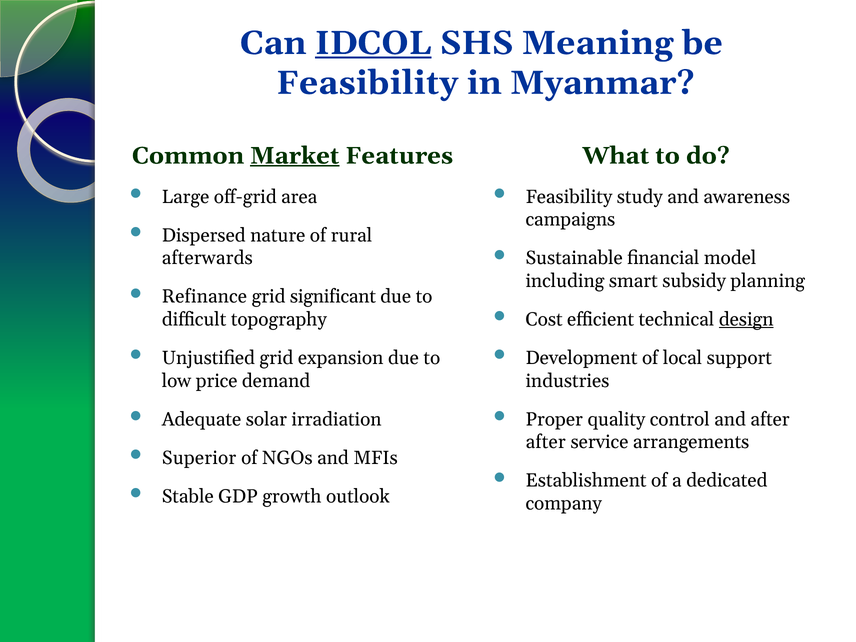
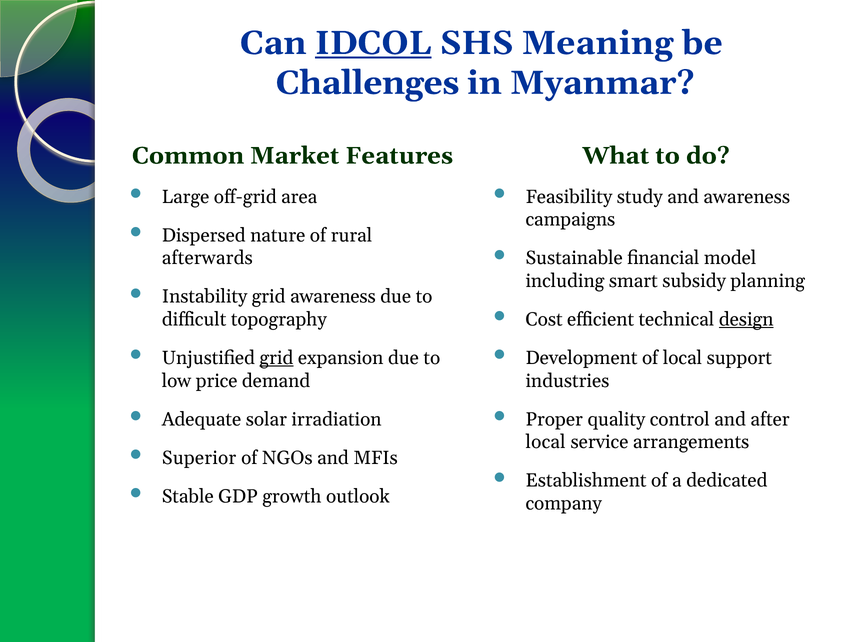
Feasibility: Feasibility -> Challenges (368, 83)
Market underline: present -> none (295, 156)
Refinance: Refinance -> Instability (205, 297)
grid significant: significant -> awareness (333, 297)
grid underline: none -> present (276, 358)
after: after -> local (546, 442)
